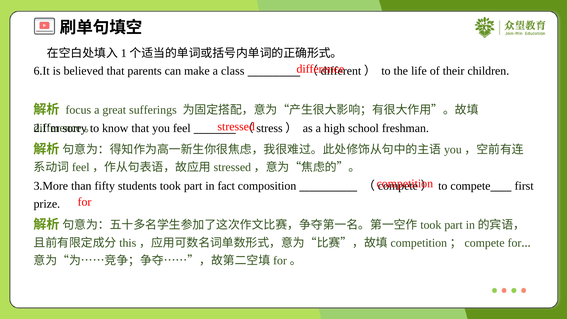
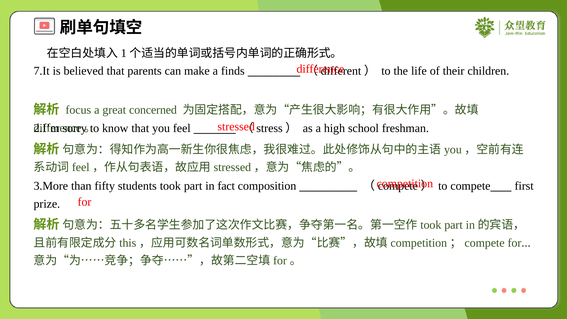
6.It: 6.It -> 7.It (42, 71)
class: class -> finds (233, 71)
sufferings: sufferings -> concerned (153, 110)
